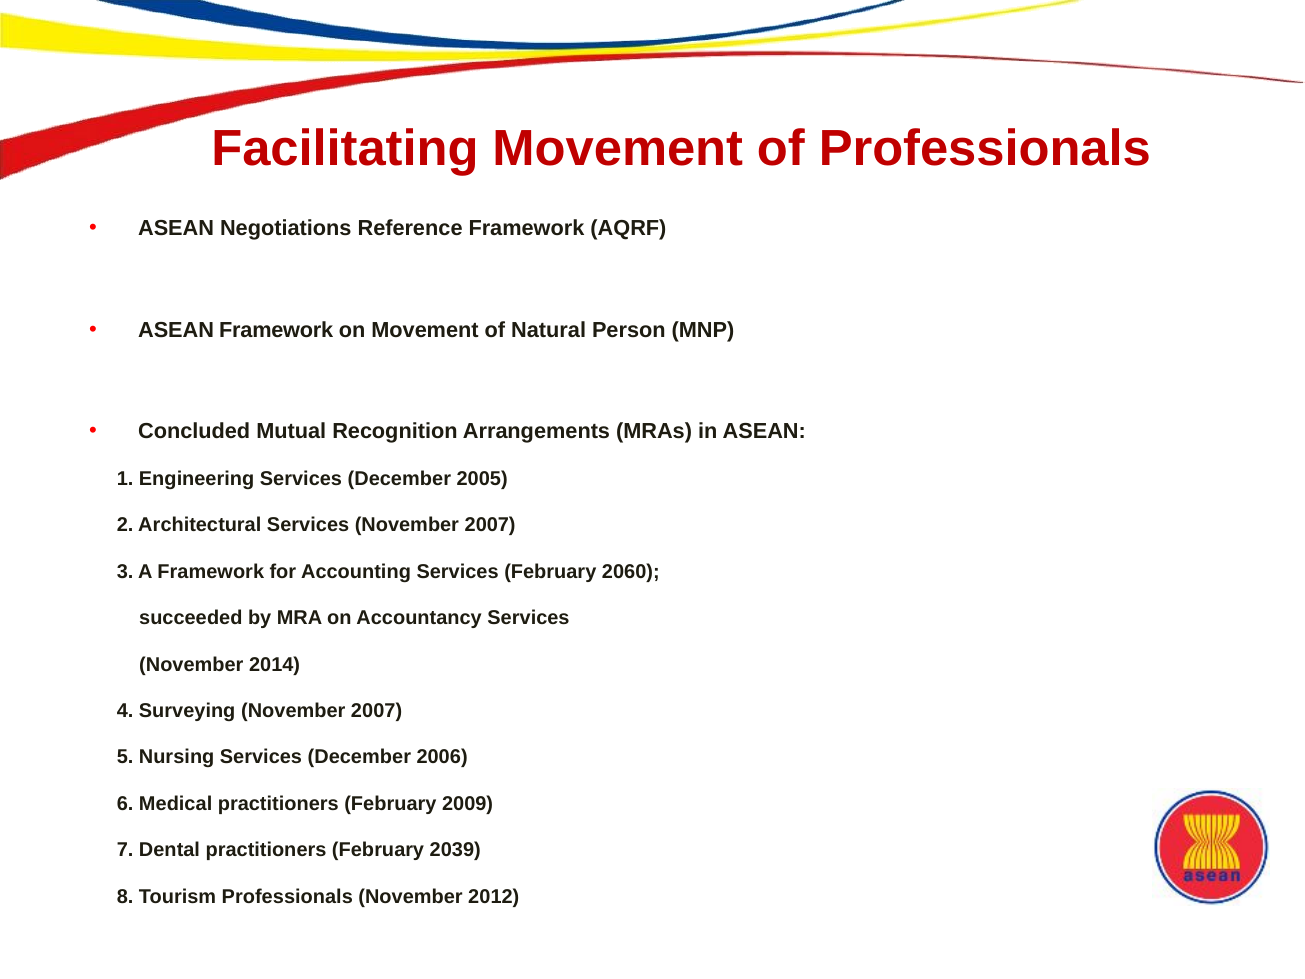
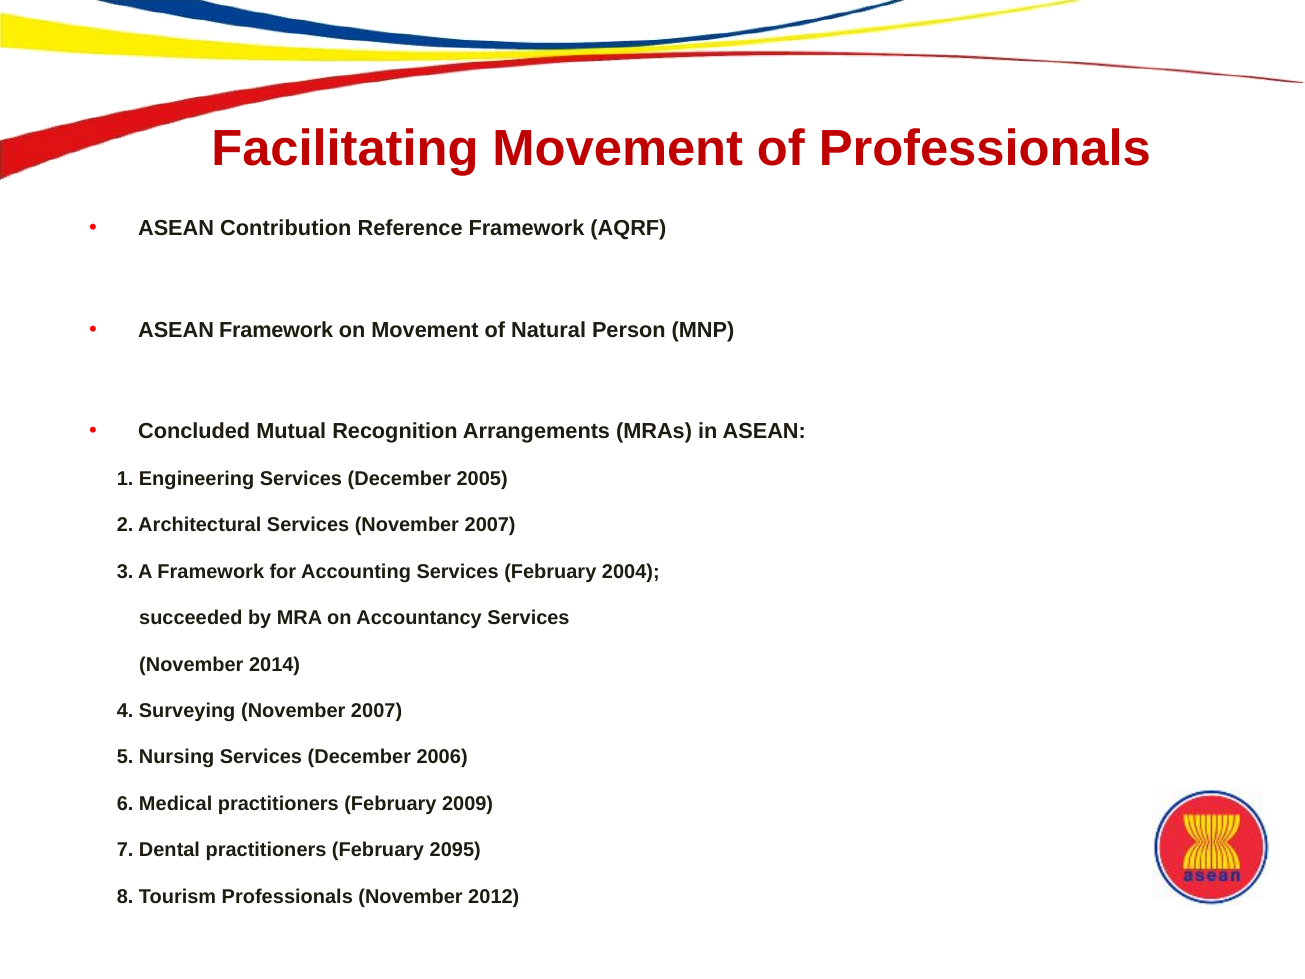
Negotiations: Negotiations -> Contribution (286, 228)
2060: 2060 -> 2004 (631, 572)
2039: 2039 -> 2095 (455, 850)
